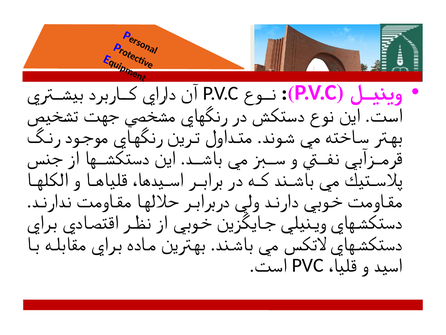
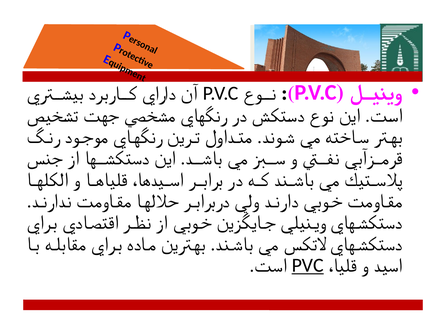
PVC underline: none -> present (308, 265)
